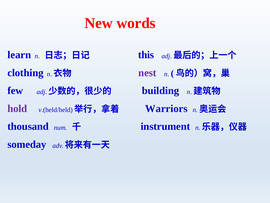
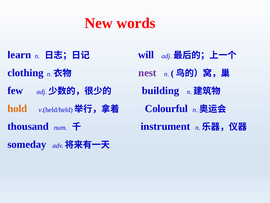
this: this -> will (146, 55)
hold colour: purple -> orange (17, 108)
Warriors: Warriors -> Colourful (166, 108)
